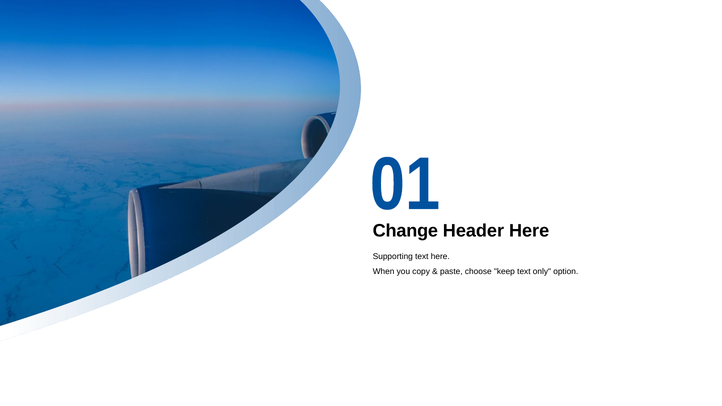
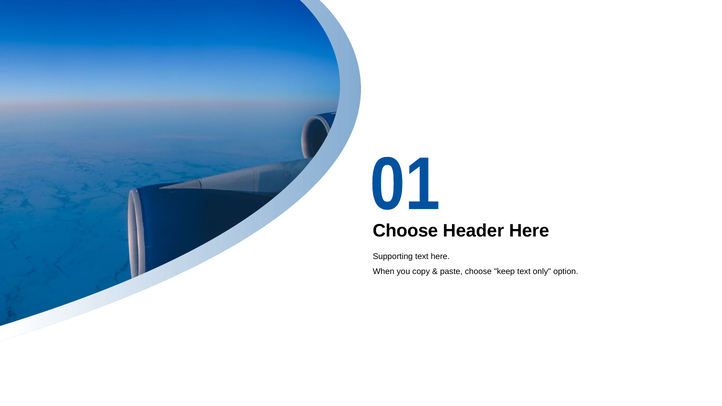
Change: Change -> Choose (405, 231)
